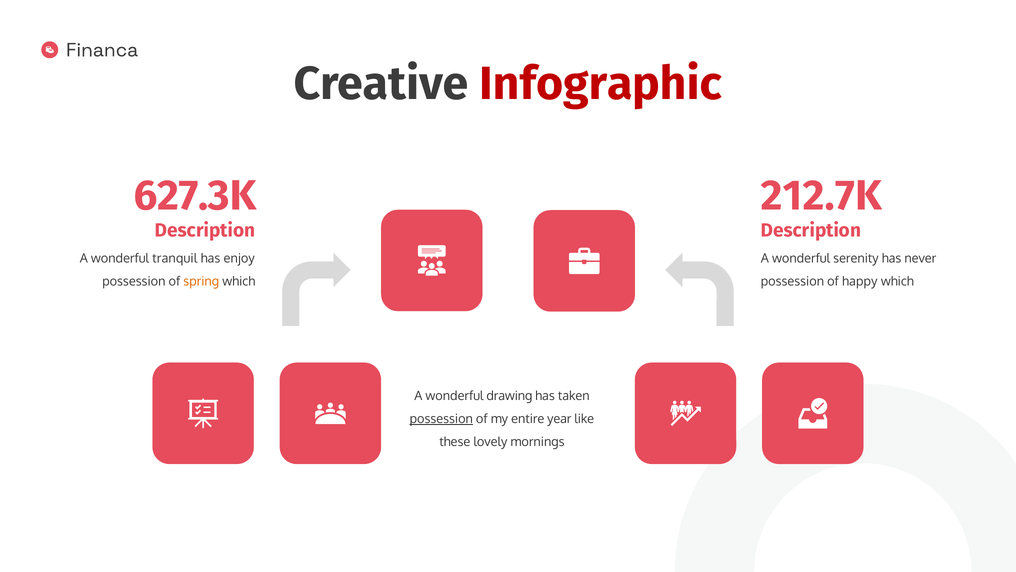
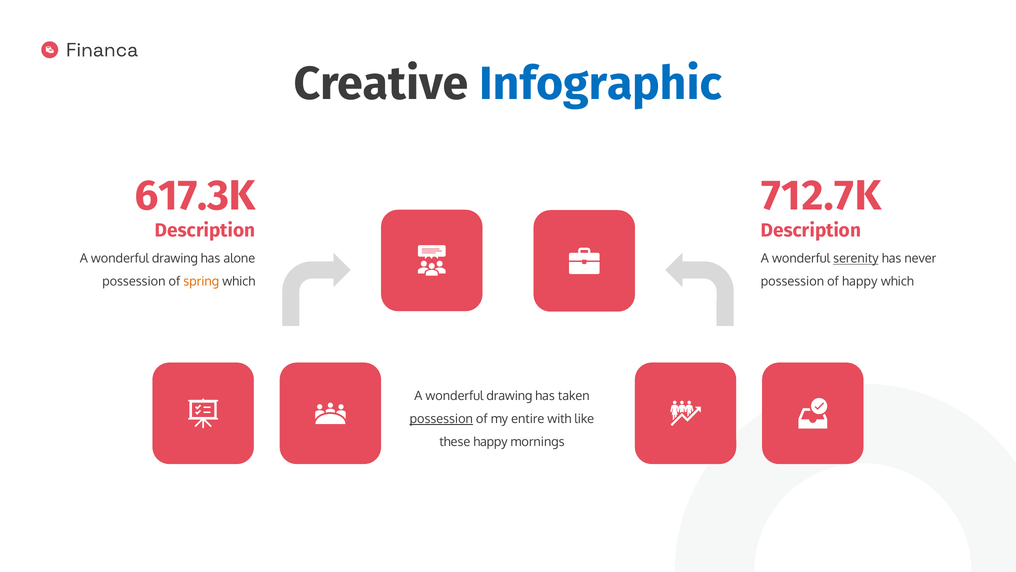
Infographic colour: red -> blue (601, 84)
627.3K: 627.3K -> 617.3K (195, 196)
212.7K: 212.7K -> 712.7K (821, 196)
tranquil: tranquil -> drawing (175, 259)
enjoy: enjoy -> alone (239, 259)
serenity underline: none -> present (856, 259)
year: year -> with (559, 419)
these lovely: lovely -> happy (490, 441)
